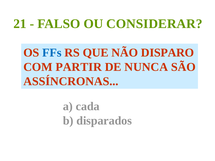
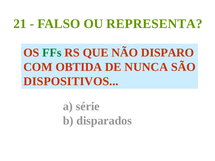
CONSIDERAR: CONSIDERAR -> REPRESENTA (154, 24)
FFs colour: blue -> green (52, 53)
PARTIR: PARTIR -> OBTIDA (79, 67)
ASSÍNCRONAS: ASSÍNCRONAS -> DISPOSITIVOS (71, 81)
cada: cada -> série (88, 107)
